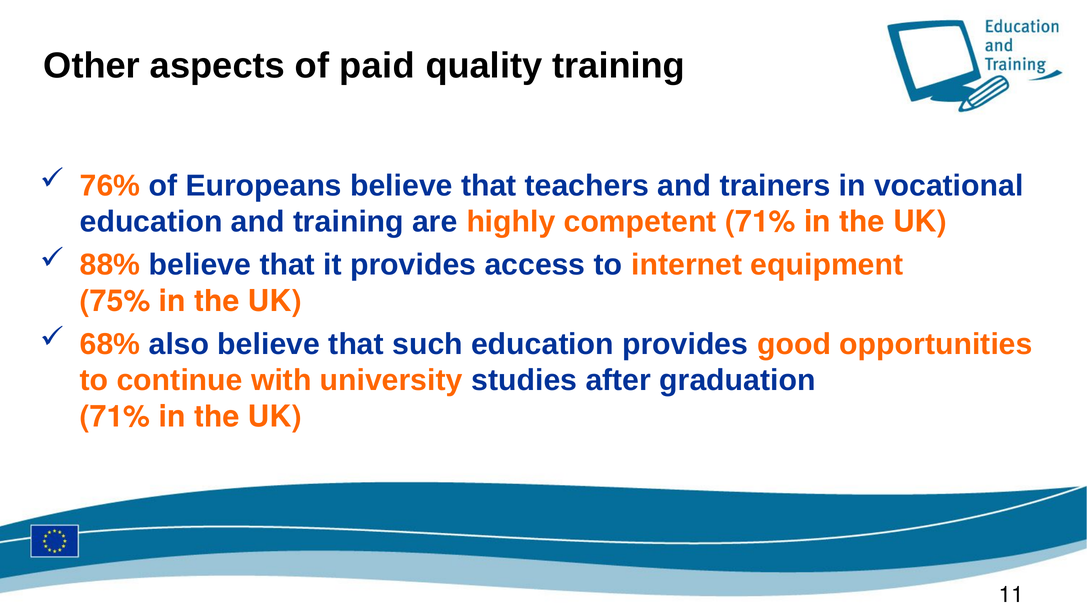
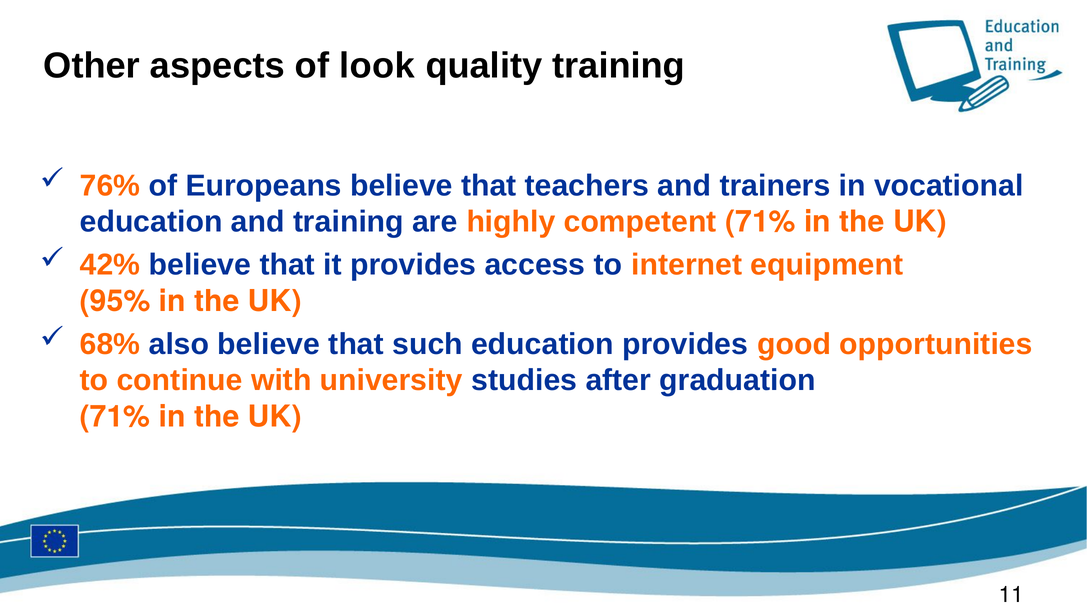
paid: paid -> look (377, 66)
88%: 88% -> 42% (110, 265)
75%: 75% -> 95% (115, 301)
